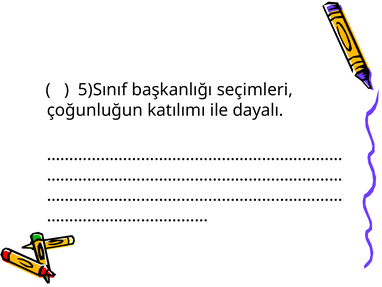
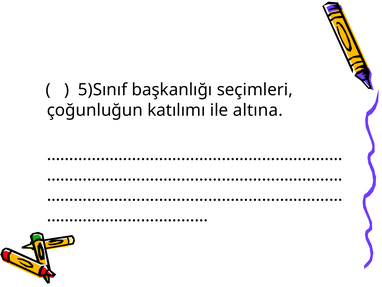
dayalı: dayalı -> altına (258, 110)
